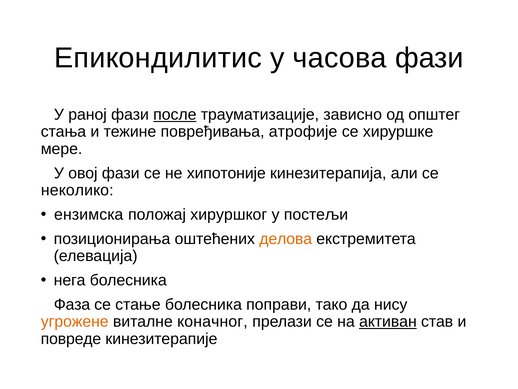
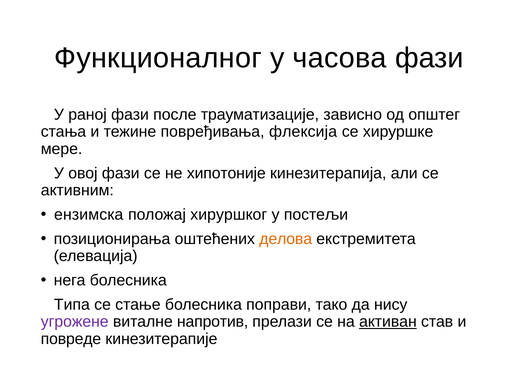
Епикондилитис: Епикондилитис -> Функционалног (158, 58)
после underline: present -> none (175, 114)
атрофије: атрофије -> флексија (303, 132)
неколико: неколико -> активним (77, 190)
Фаза: Фаза -> Типа (72, 304)
угрожене colour: orange -> purple (75, 321)
коначног: коначног -> напротив (213, 321)
